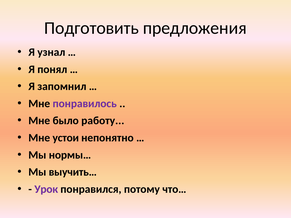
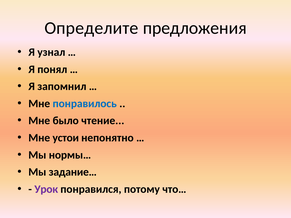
Подготовить: Подготовить -> Определите (91, 28)
понравилось colour: purple -> blue (85, 104)
работу: работу -> чтение (103, 121)
выучить…: выучить… -> задание… (73, 172)
